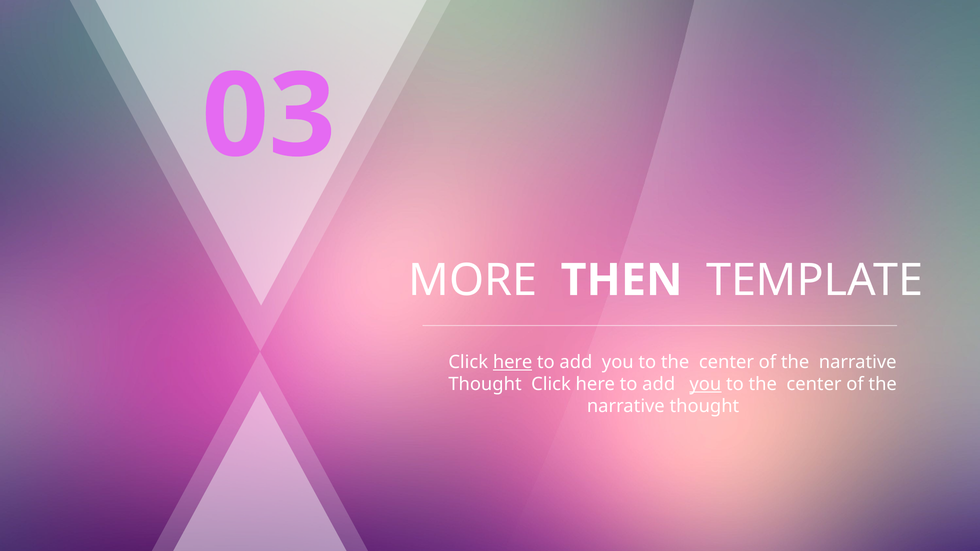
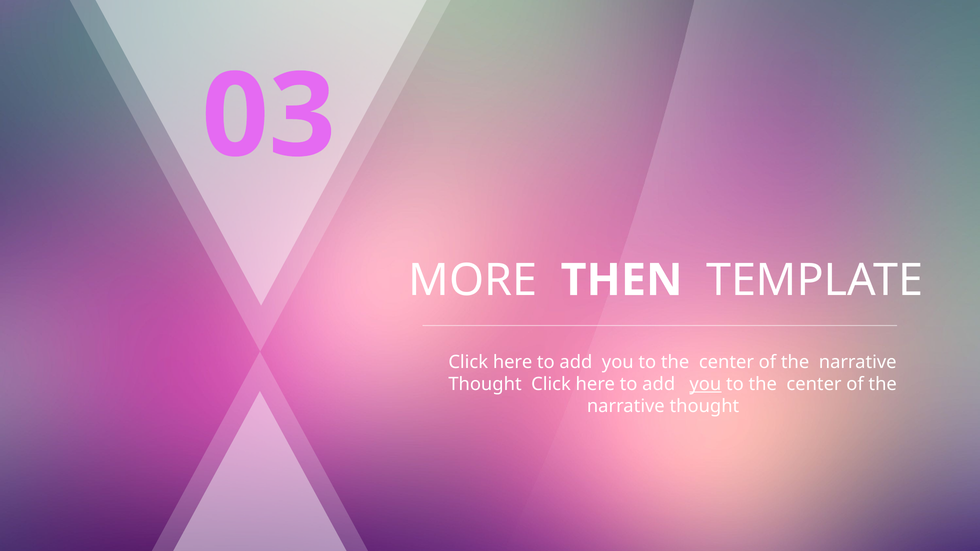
here underline: present -> none (513, 362)
